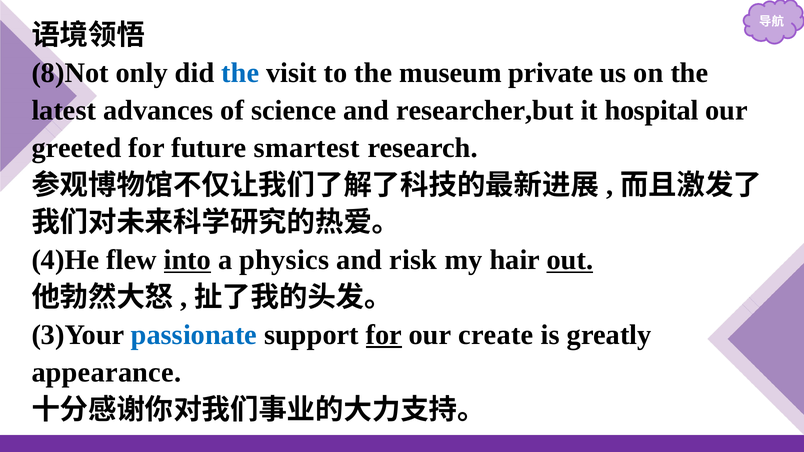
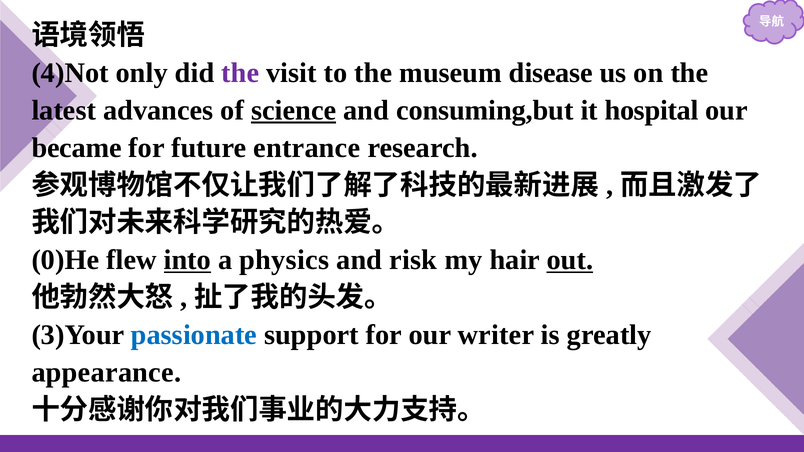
8)Not: 8)Not -> 4)Not (70, 73)
the colour: blue -> purple (240, 73)
private: private -> disease (551, 73)
science underline: none -> present (294, 110)
researcher,but: researcher,but -> consuming,but (485, 110)
greeted: greeted -> became (77, 148)
smartest: smartest -> entrance (307, 148)
4)He: 4)He -> 0)He (65, 260)
for underline: present -> none (384, 335)
create: create -> writer (496, 335)
